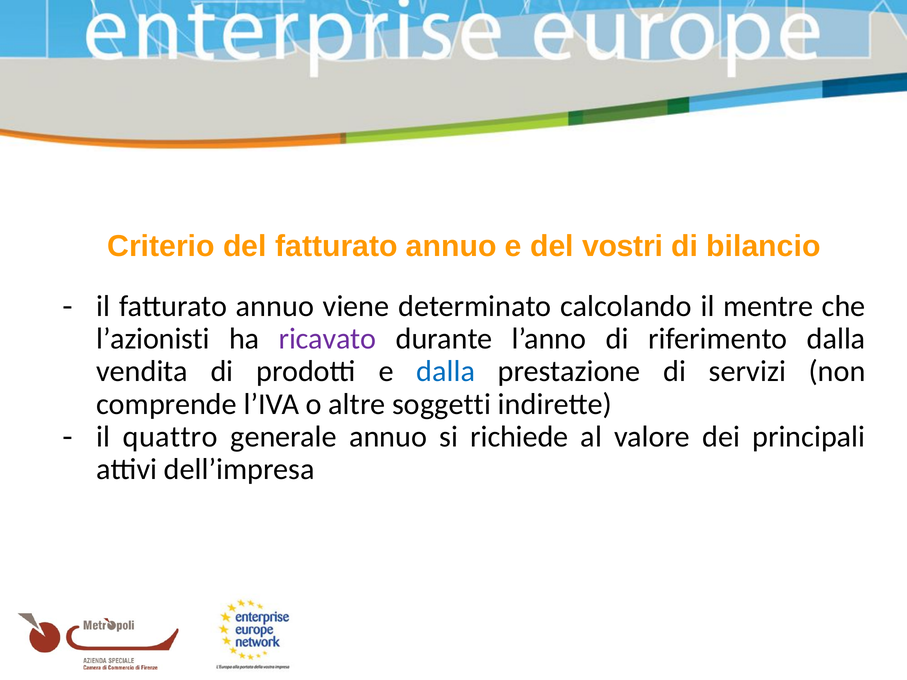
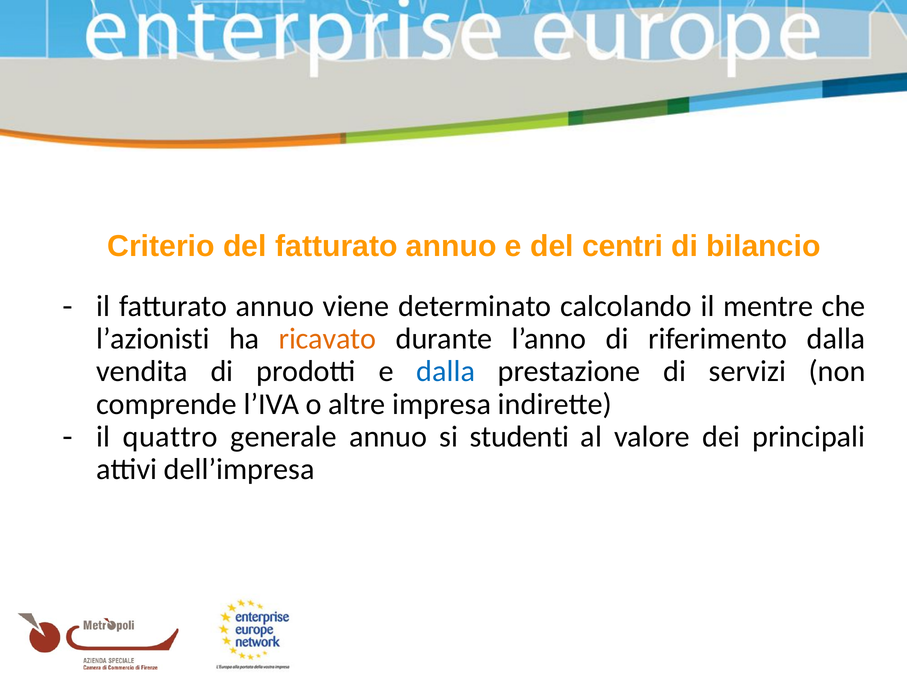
vostri: vostri -> centri (623, 246)
ricavato colour: purple -> orange (328, 339)
soggetti: soggetti -> impresa (442, 404)
richiede: richiede -> studenti (519, 437)
